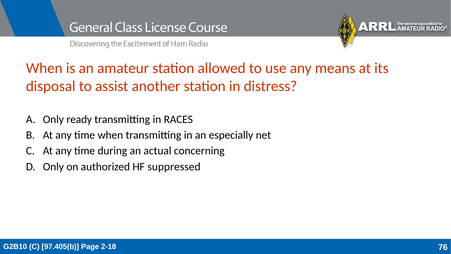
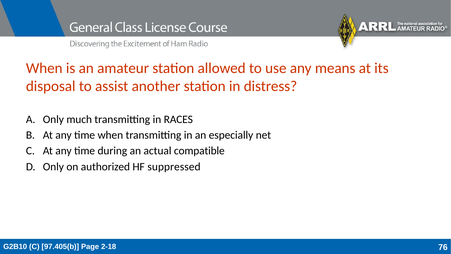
ready: ready -> much (79, 119)
concerning: concerning -> compatible (199, 151)
